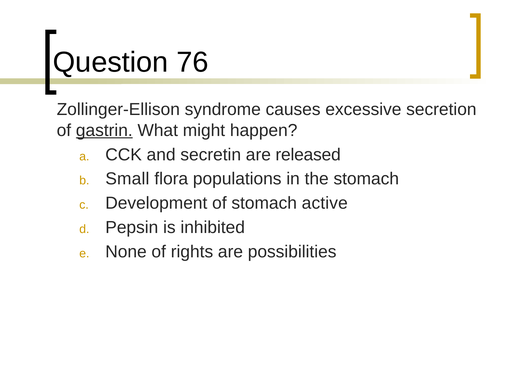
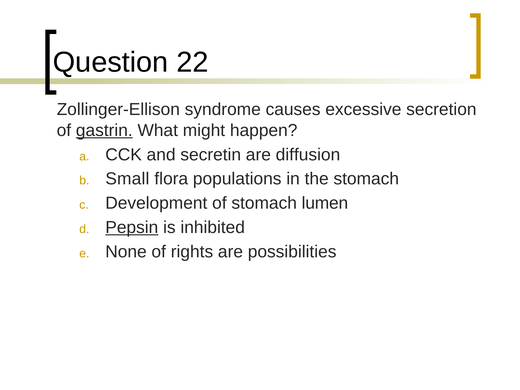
76: 76 -> 22 (192, 62)
released: released -> diffusion (308, 155)
active: active -> lumen (325, 203)
Pepsin underline: none -> present (132, 227)
